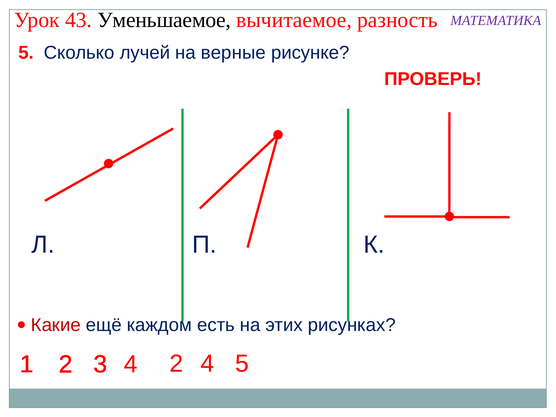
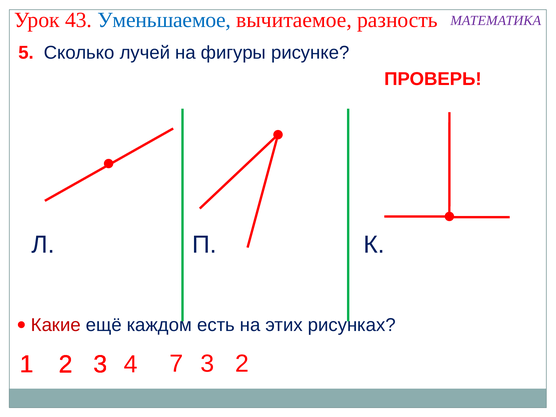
Уменьшаемое colour: black -> blue (164, 20)
верные: верные -> фигуры (233, 53)
4: 4 -> 3 (207, 364)
5: 5 -> 2 (242, 364)
2: 2 -> 7 (176, 364)
